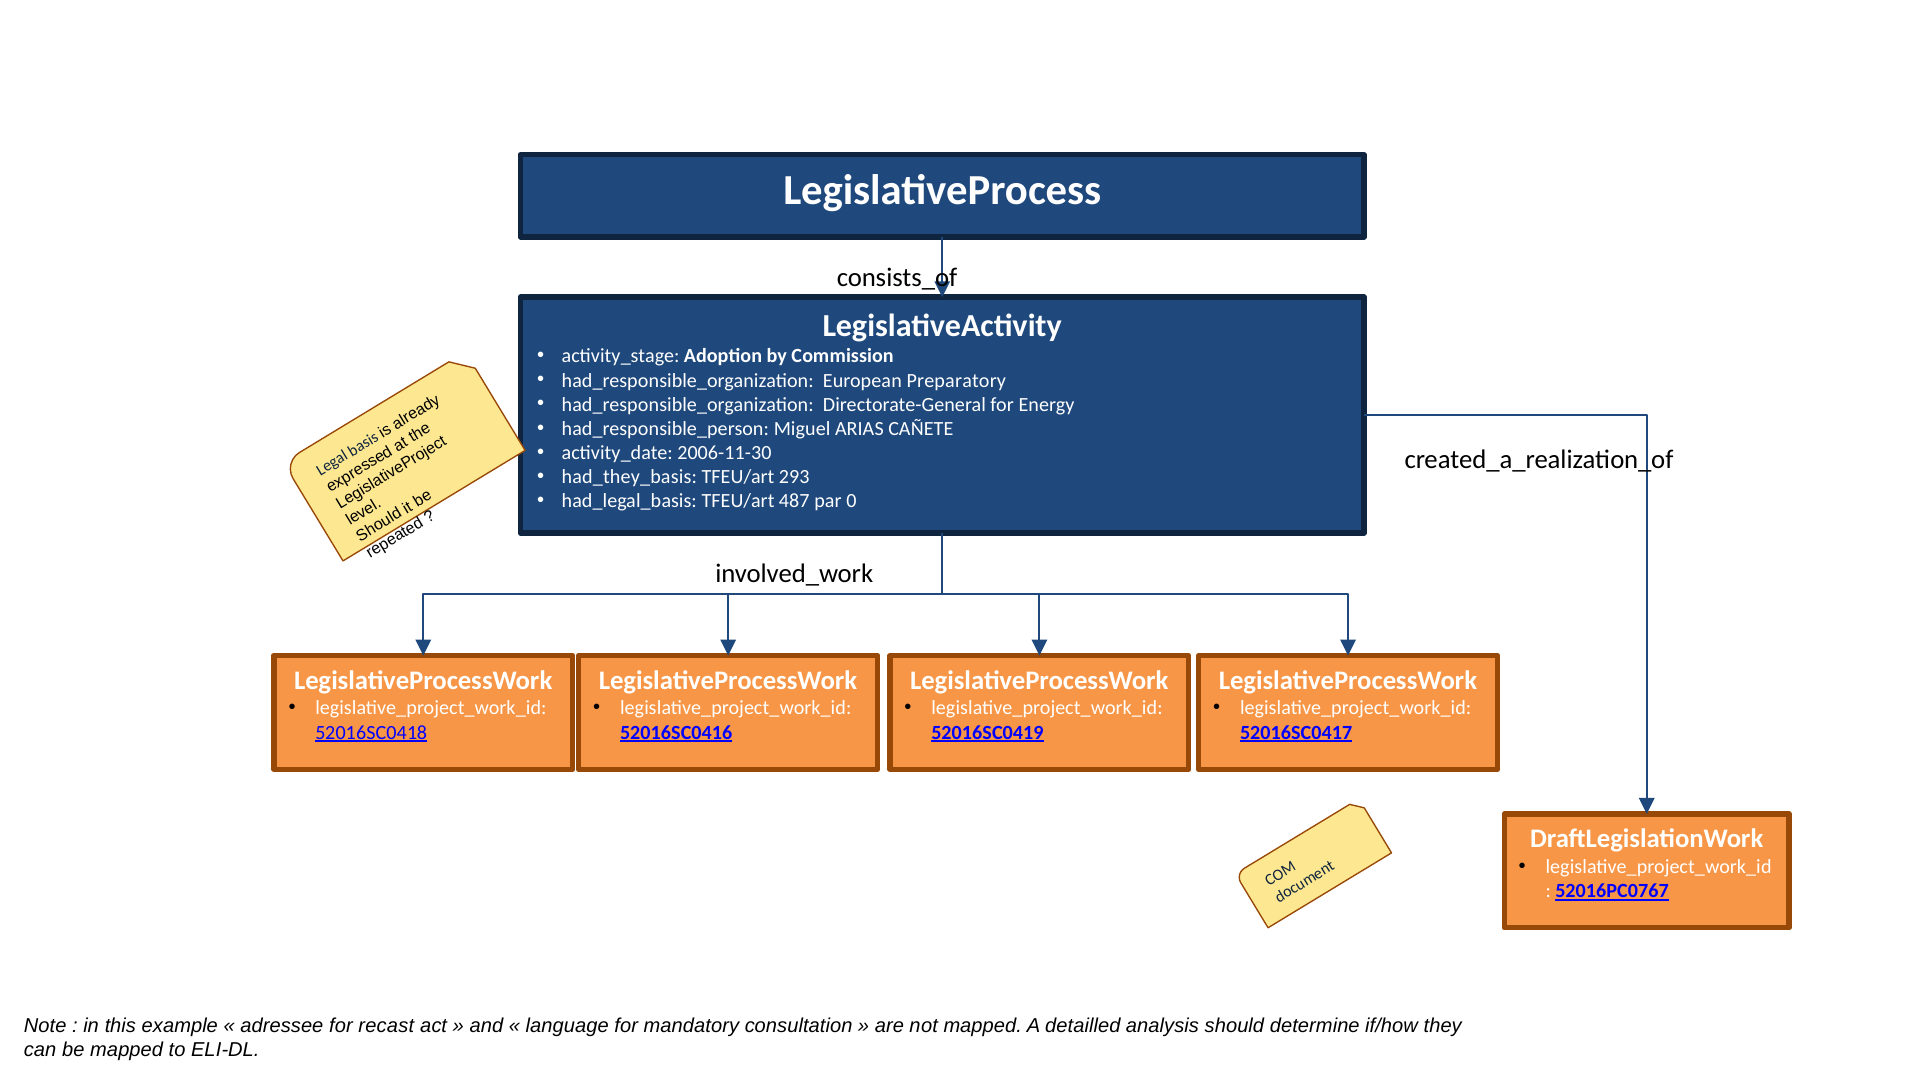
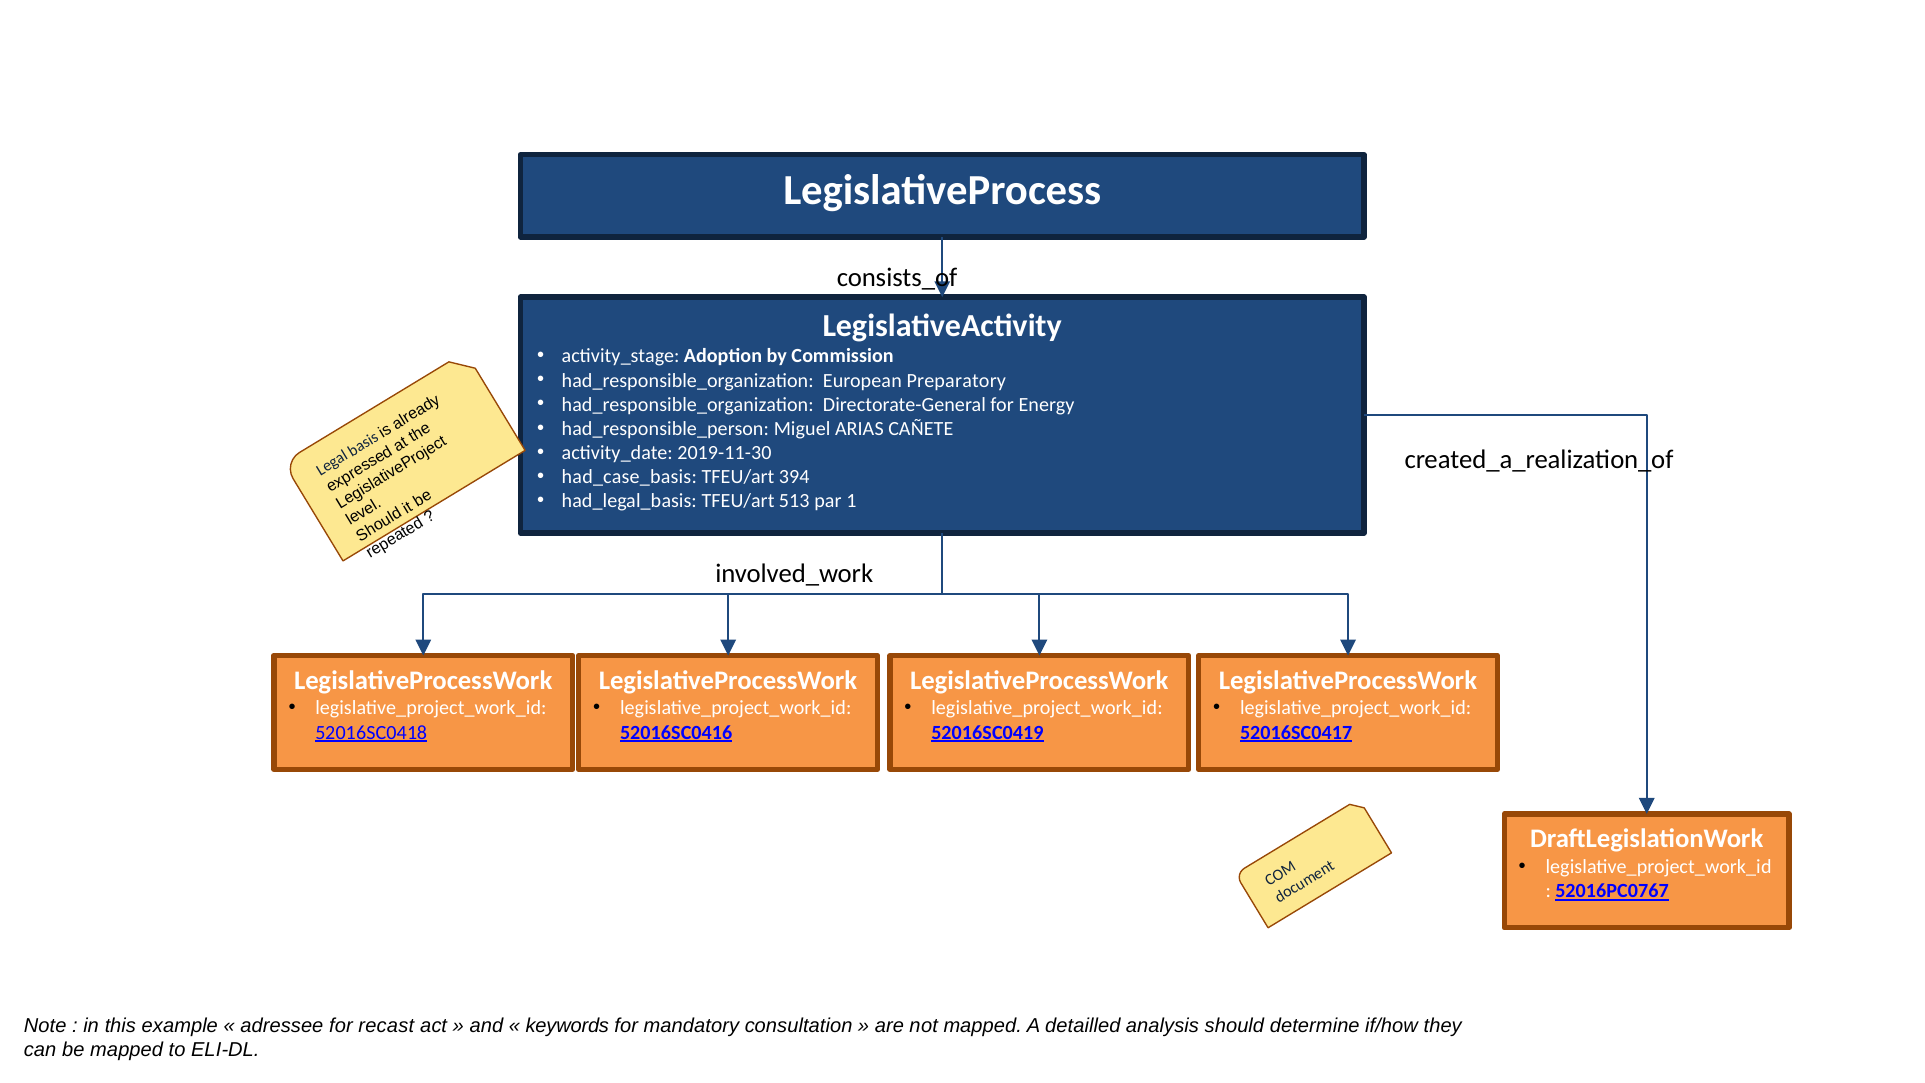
2006-11-30: 2006-11-30 -> 2019-11-30 (724, 453)
had_they_basis: had_they_basis -> had_case_basis (629, 477)
293: 293 -> 394 (794, 477)
487: 487 -> 513 (794, 501)
0: 0 -> 1 (851, 501)
language: language -> keywords (567, 1026)
